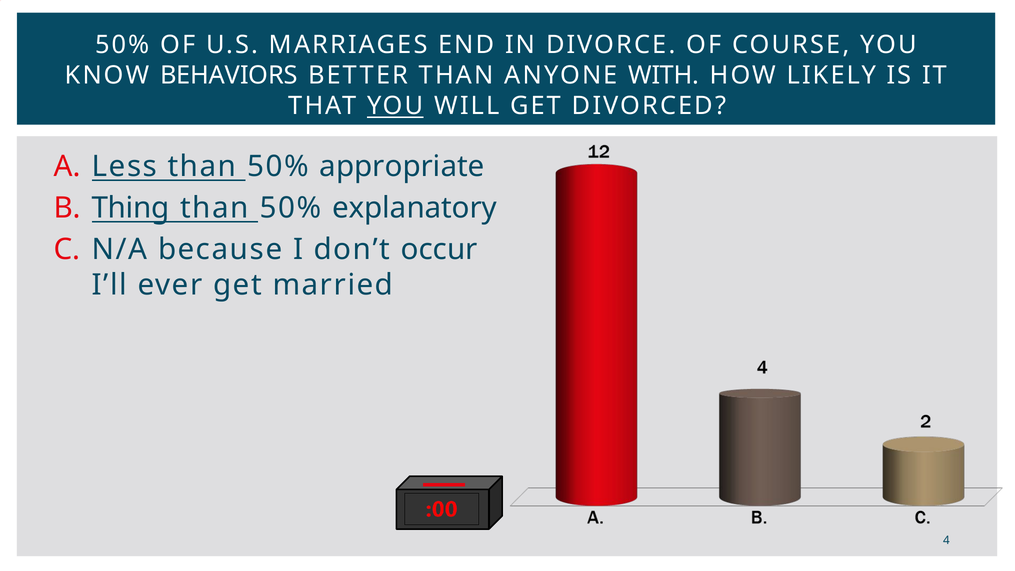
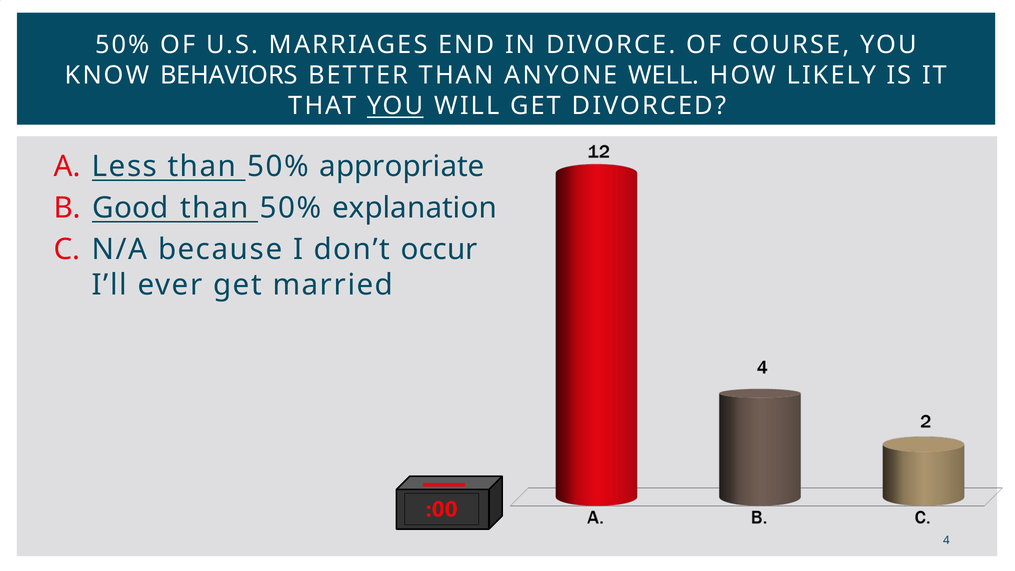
WITH: WITH -> WELL (664, 75)
Thing: Thing -> Good (130, 208)
explanatory: explanatory -> explanation (414, 208)
